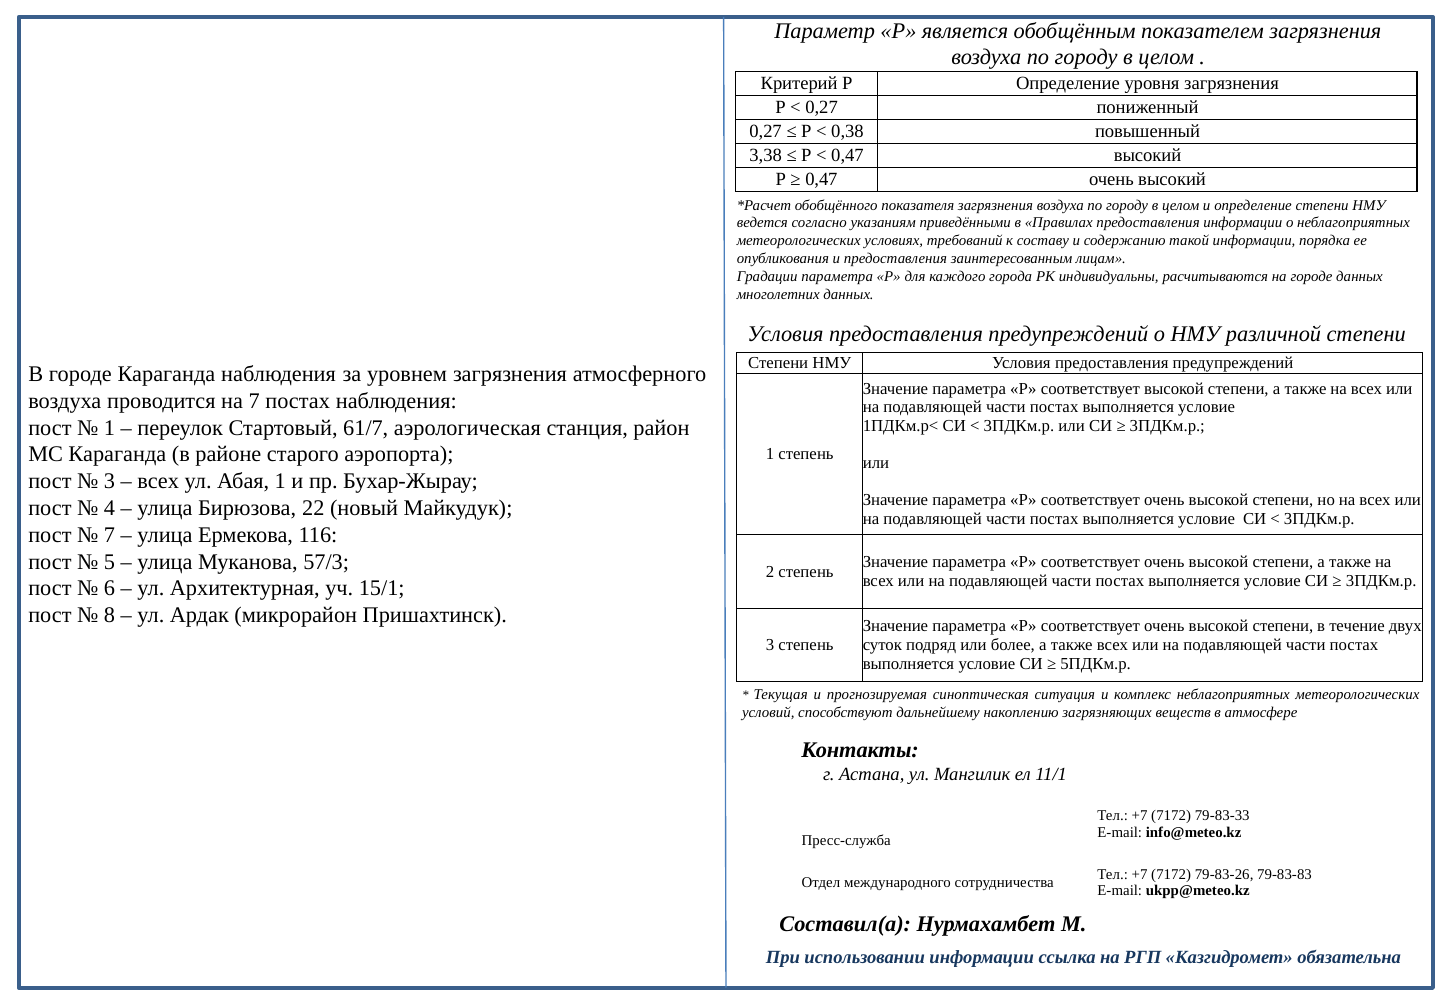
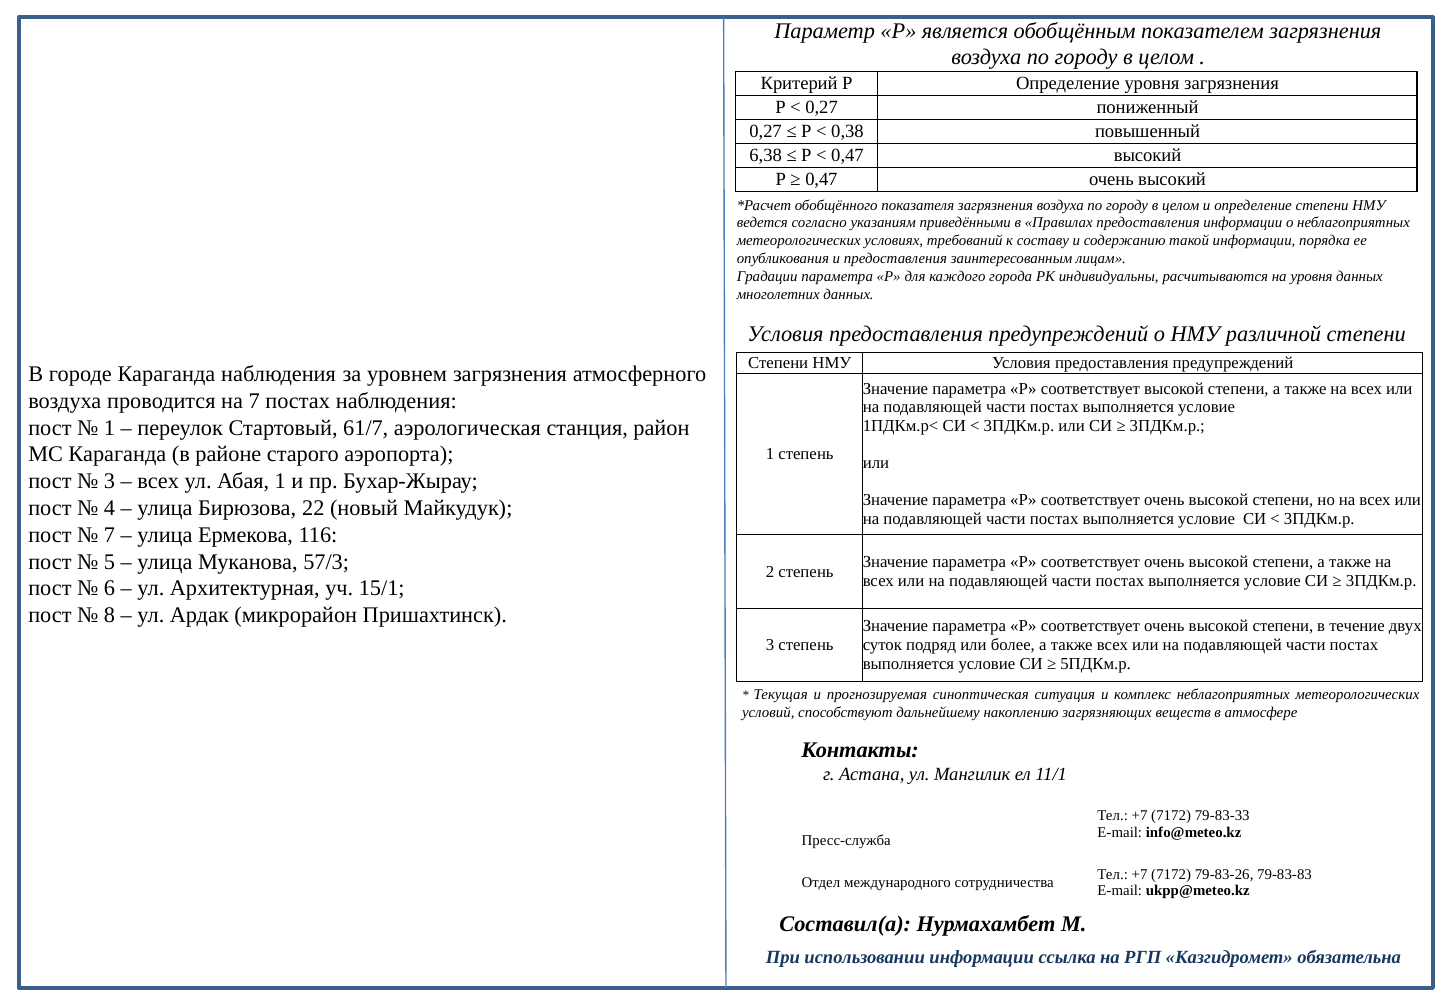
3,38: 3,38 -> 6,38 (766, 155)
на городе: городе -> уровня (1312, 277)
